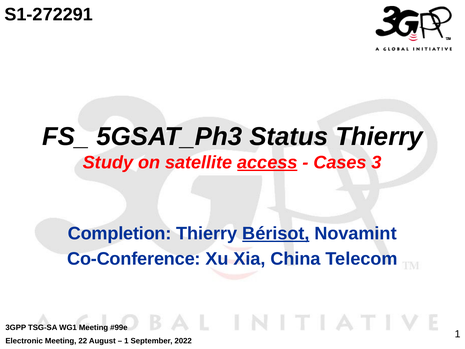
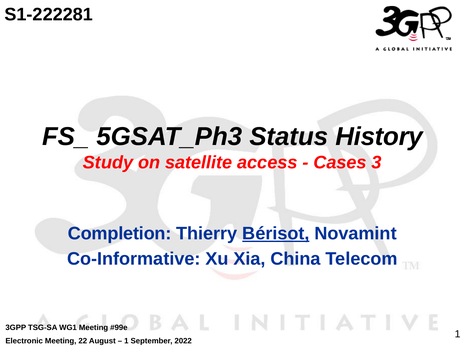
S1-272291: S1-272291 -> S1-222281 (49, 14)
Status Thierry: Thierry -> History (379, 137)
access underline: present -> none (267, 162)
Co-Conference: Co-Conference -> Co-Informative (134, 259)
